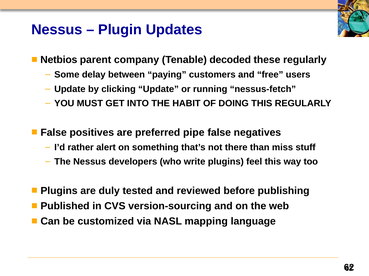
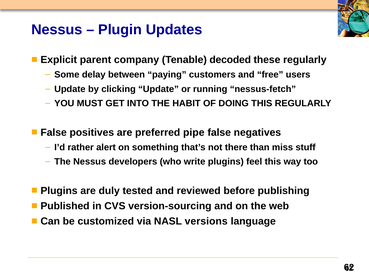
Netbios: Netbios -> Explicit (59, 60)
mapping: mapping -> versions (206, 222)
